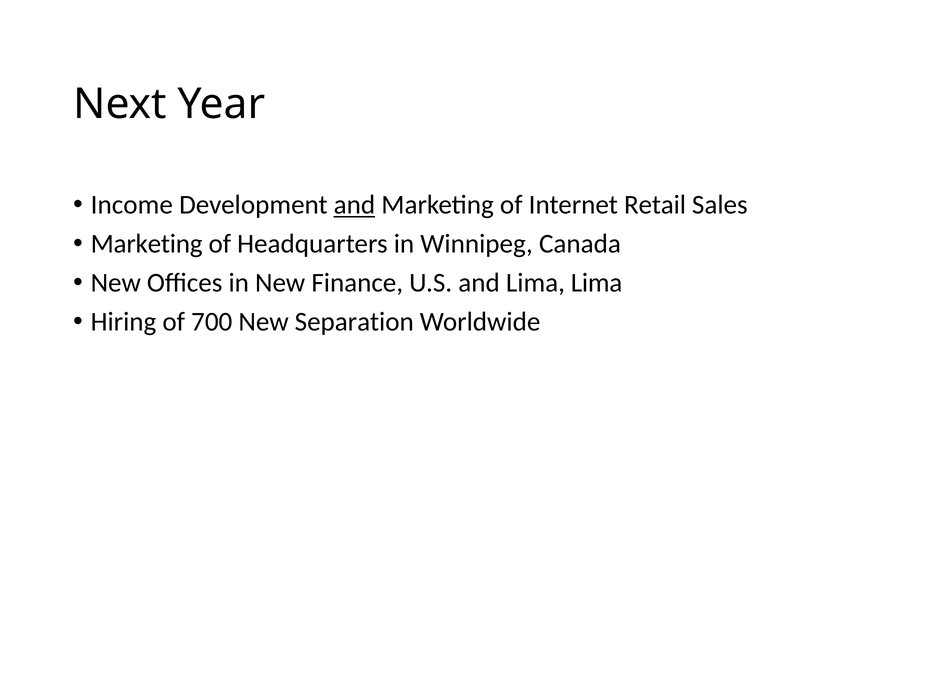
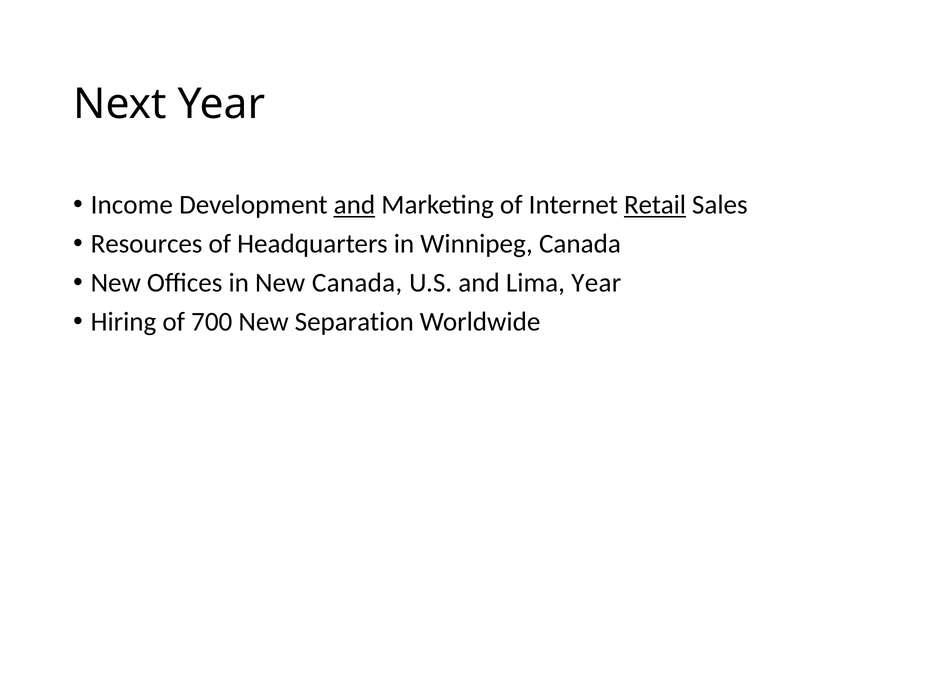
Retail underline: none -> present (655, 205)
Marketing: Marketing -> Resources (147, 244)
New Finance: Finance -> Canada (357, 283)
Lima Lima: Lima -> Year (596, 283)
